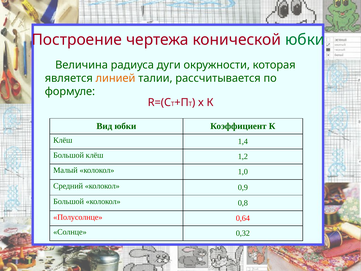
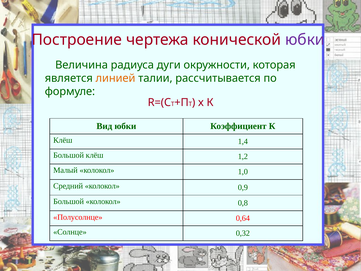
юбки colour: green -> purple (305, 40)
